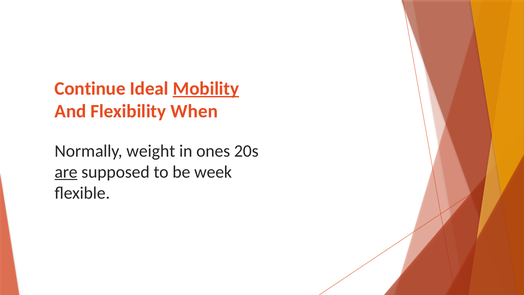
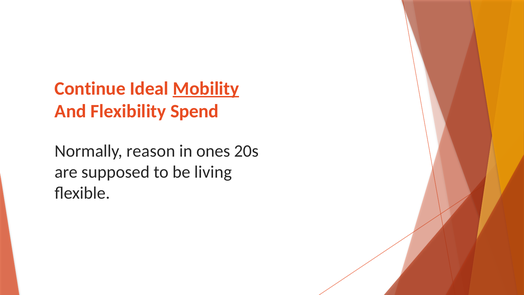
When: When -> Spend (194, 111)
weight: weight -> reason (151, 151)
are underline: present -> none (66, 172)
week: week -> living (213, 172)
